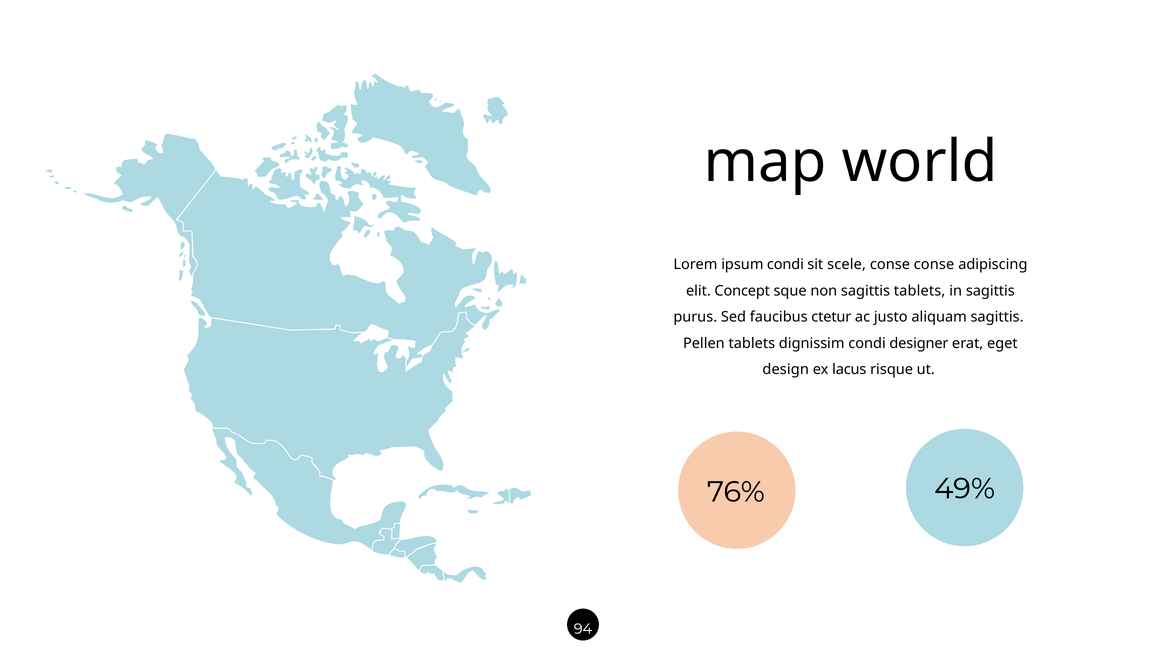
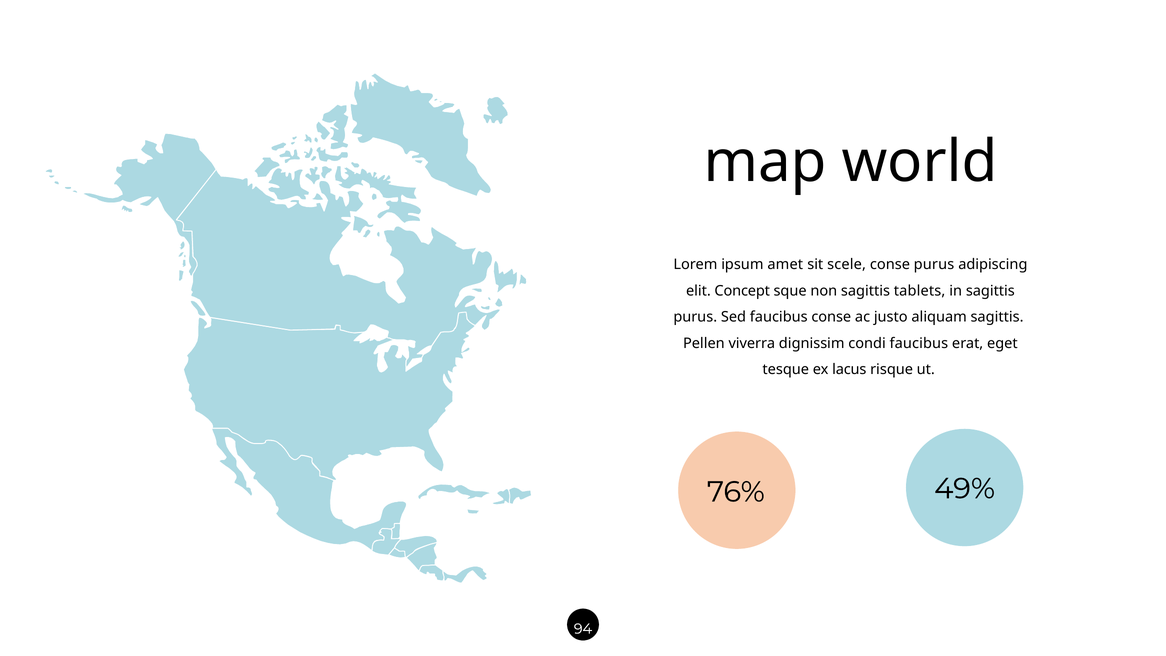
ipsum condi: condi -> amet (785, 265)
conse conse: conse -> purus (934, 265)
faucibus ctetur: ctetur -> conse (831, 317)
Pellen tablets: tablets -> viverra (752, 343)
condi designer: designer -> faucibus (919, 343)
design: design -> tesque (786, 370)
